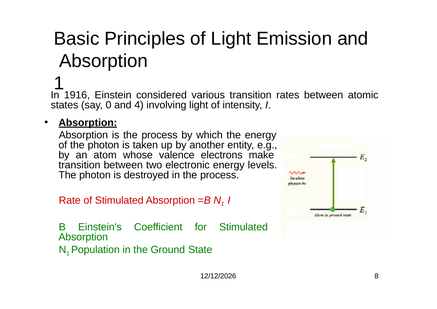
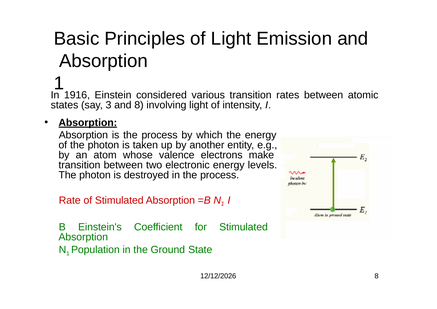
0: 0 -> 3 (108, 105)
and 4: 4 -> 8 (139, 105)
